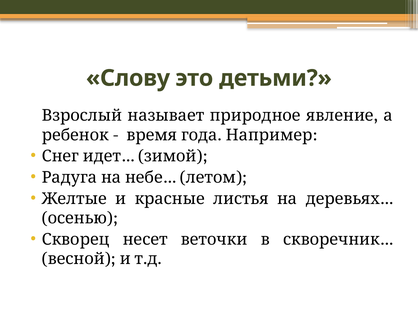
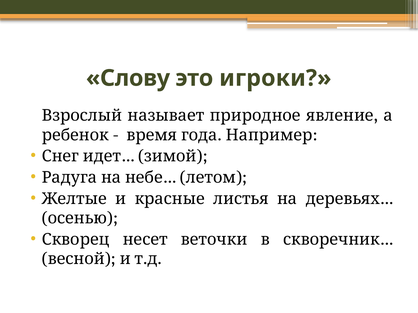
детьми: детьми -> игроки (275, 78)
